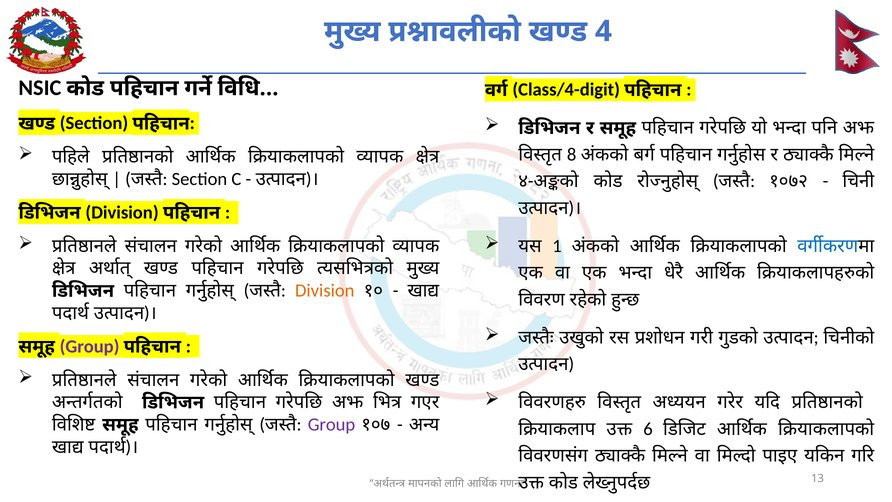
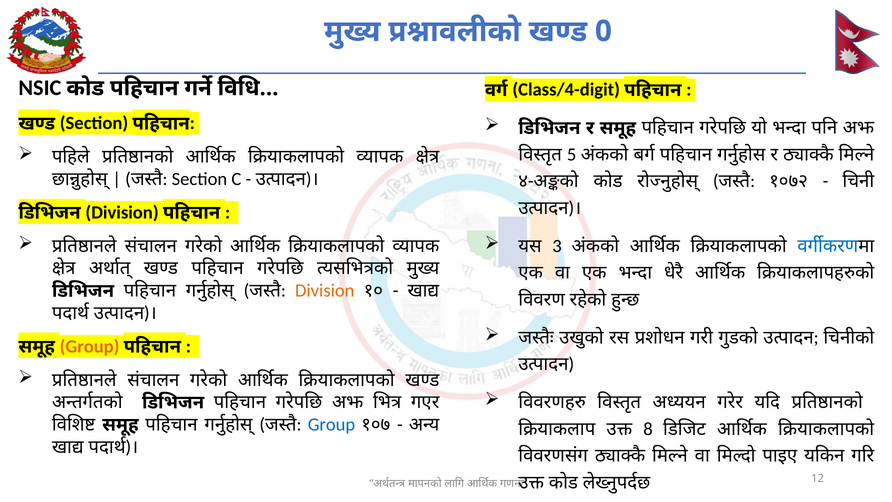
4: 4 -> 0 (603, 31)
8: 8 -> 5 (572, 154)
1: 1 -> 3 (557, 246)
Group colour: purple -> orange (90, 346)
Group colour: purple -> blue (331, 424)
6: 6 -> 8 (648, 429)
13: 13 -> 12 (818, 478)
